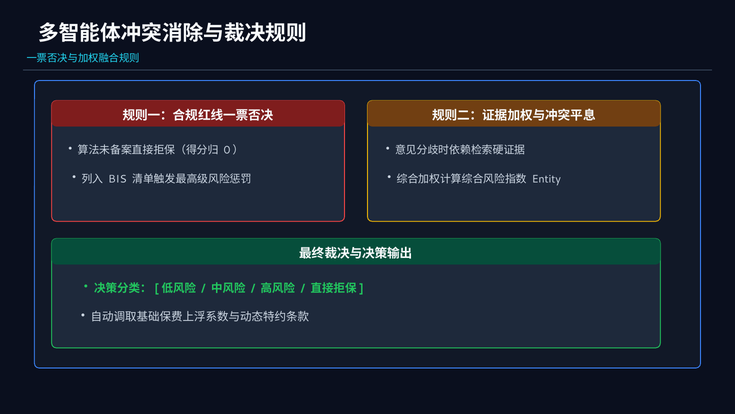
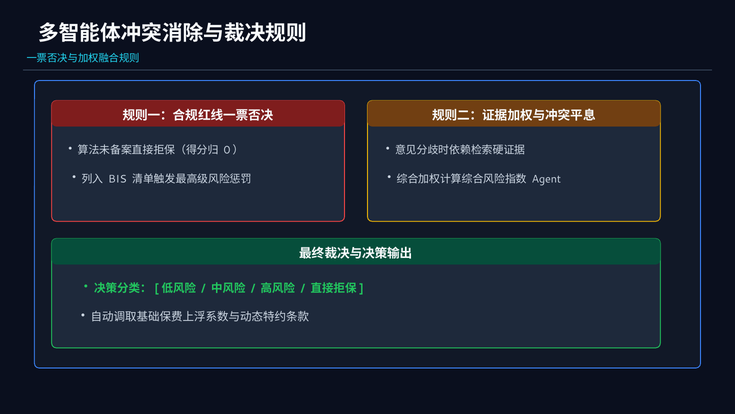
Entity: Entity -> Agent (546, 179)
